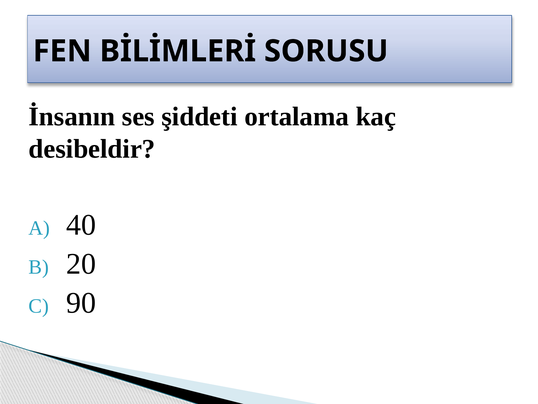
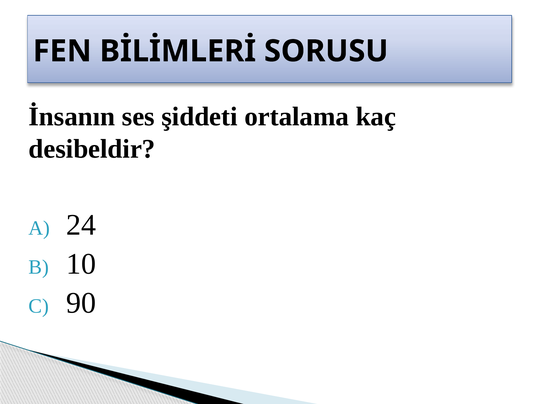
40: 40 -> 24 (81, 225)
20: 20 -> 10 (81, 264)
